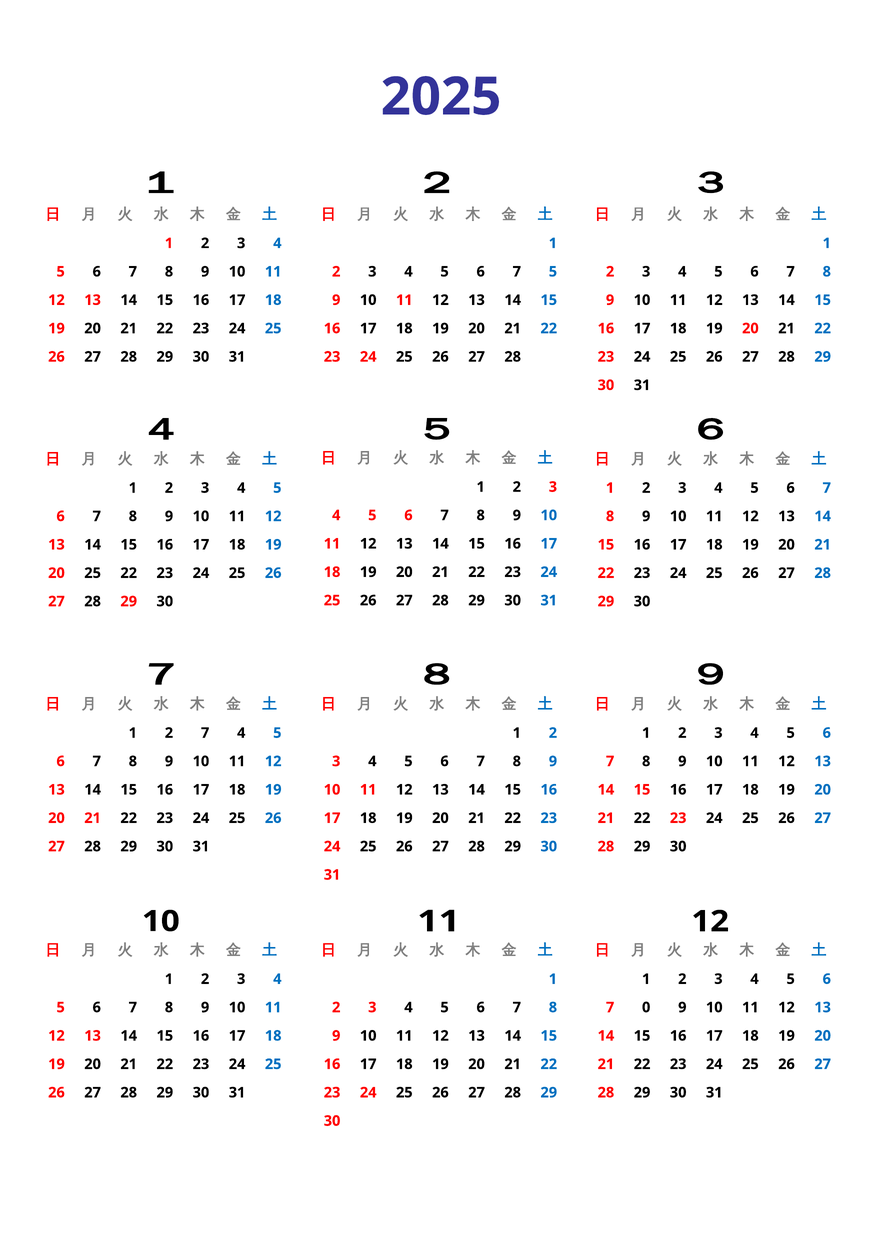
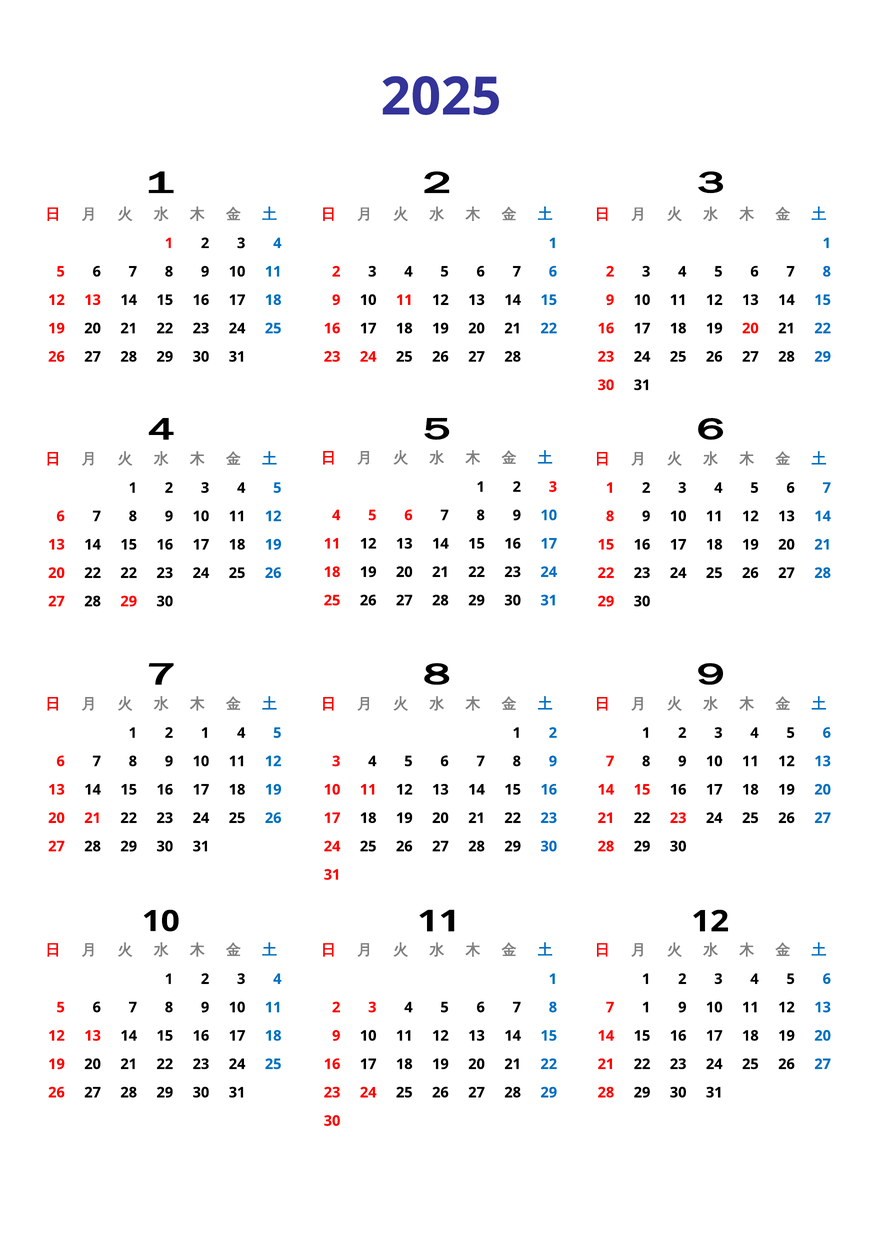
7 5: 5 -> 6 (553, 272)
20 25: 25 -> 22 (93, 573)
2 7: 7 -> 1 (205, 733)
7 0: 0 -> 1 (646, 1007)
